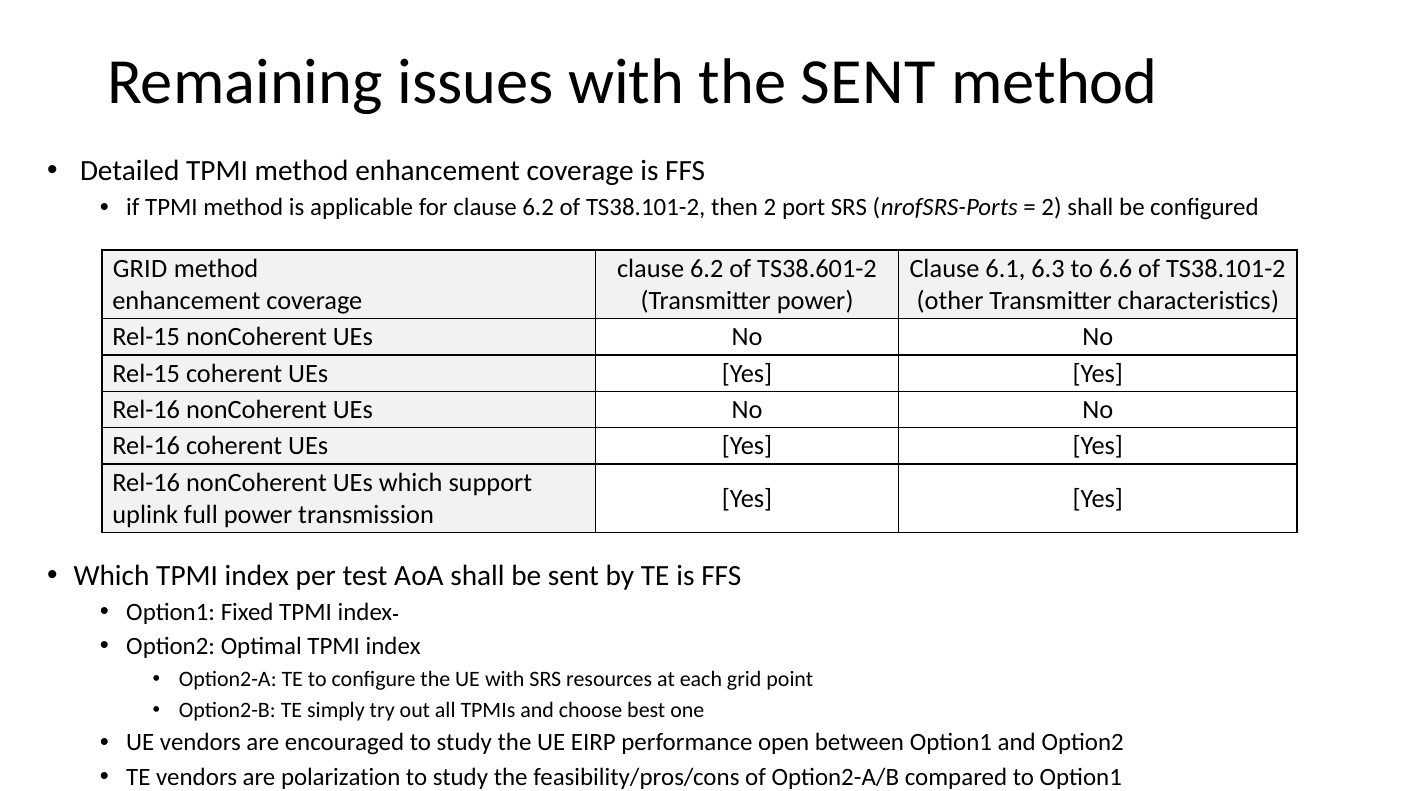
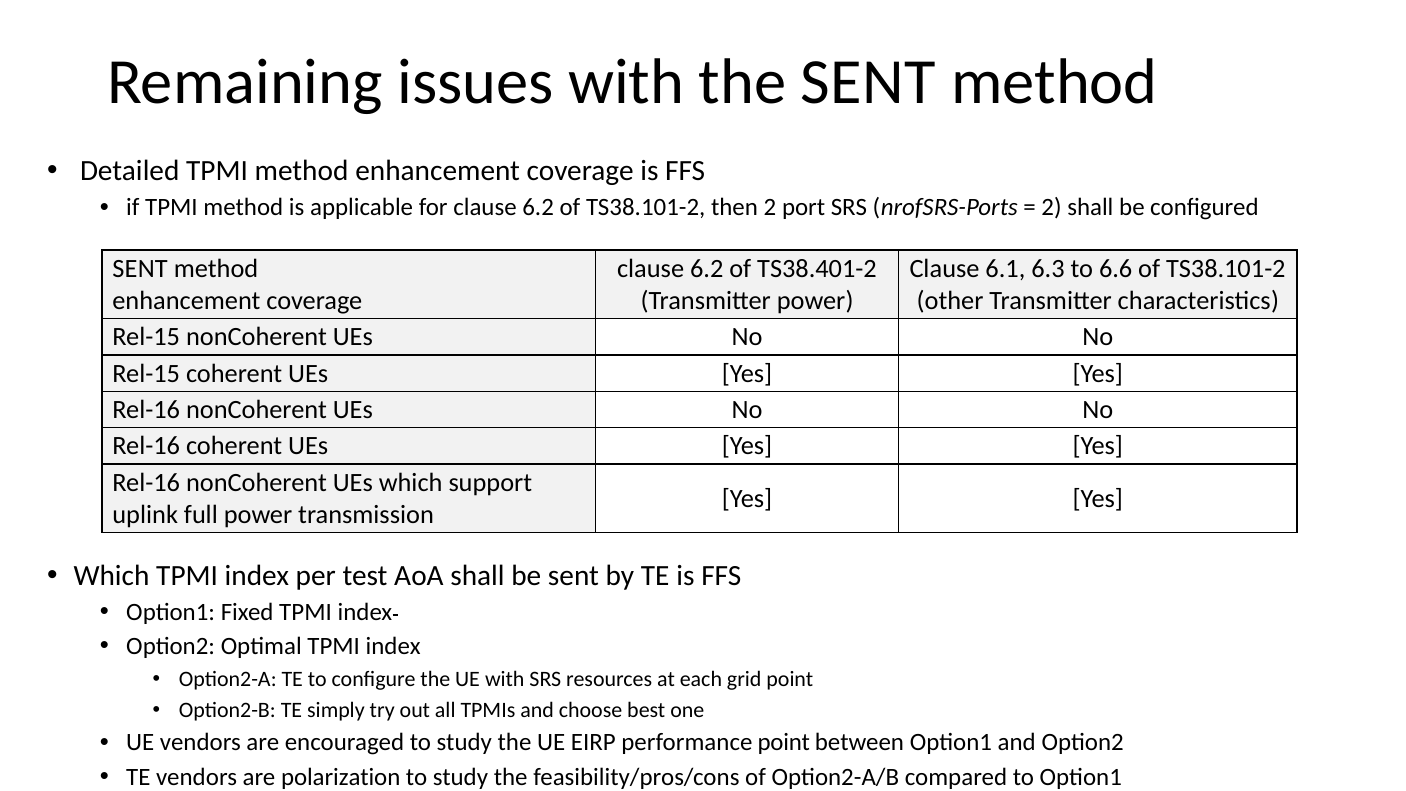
GRID: GRID -> SENT (140, 268)
TS38.601-2: TS38.601-2 -> TS38.401-2 (817, 268)
performance open: open -> point (784, 743)
